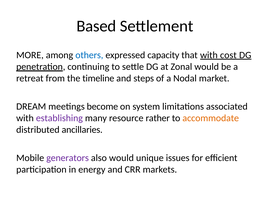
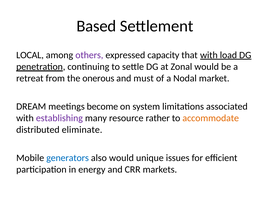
MORE: MORE -> LOCAL (30, 55)
others colour: blue -> purple (89, 55)
cost: cost -> load (228, 55)
timeline: timeline -> onerous (98, 79)
steps: steps -> must (144, 79)
ancillaries: ancillaries -> eliminate (82, 130)
generators colour: purple -> blue (68, 158)
